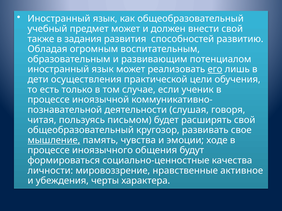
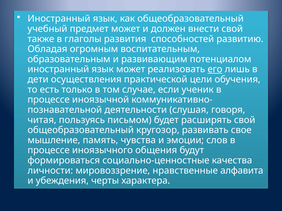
задания: задания -> глаголы (83, 39)
мышление underline: present -> none (54, 140)
ходе: ходе -> слов (217, 140)
активное: активное -> алфавита (242, 171)
